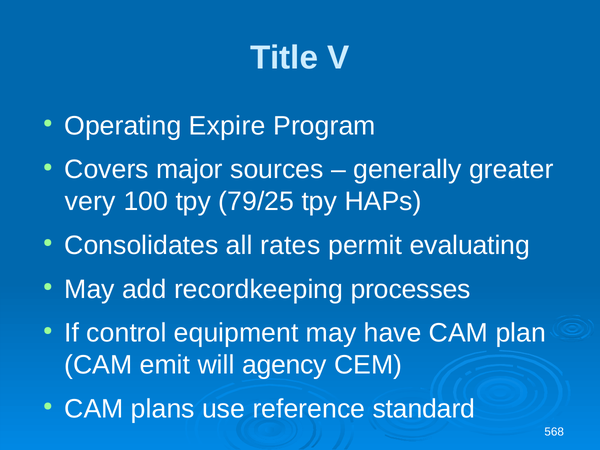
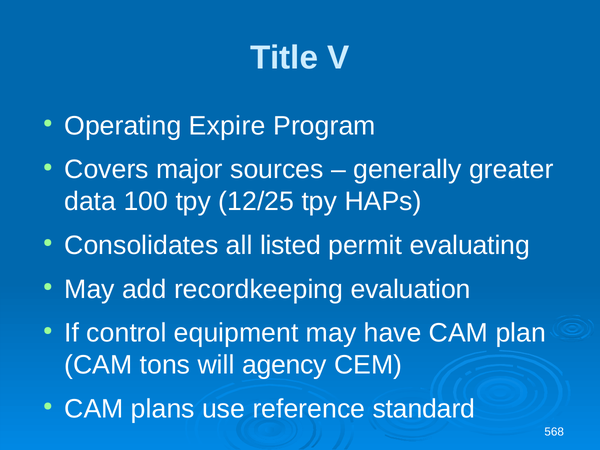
very: very -> data (90, 202)
79/25: 79/25 -> 12/25 (256, 202)
rates: rates -> listed (291, 245)
processes: processes -> evaluation (411, 289)
emit: emit -> tons (165, 365)
